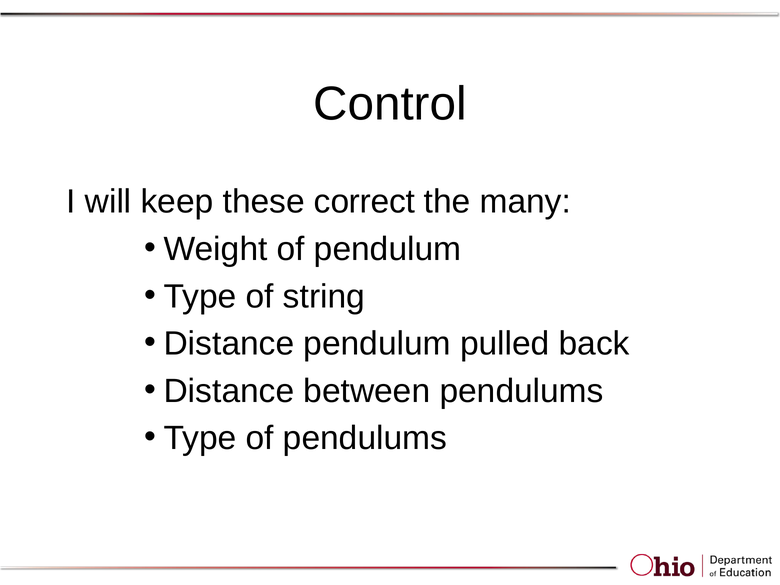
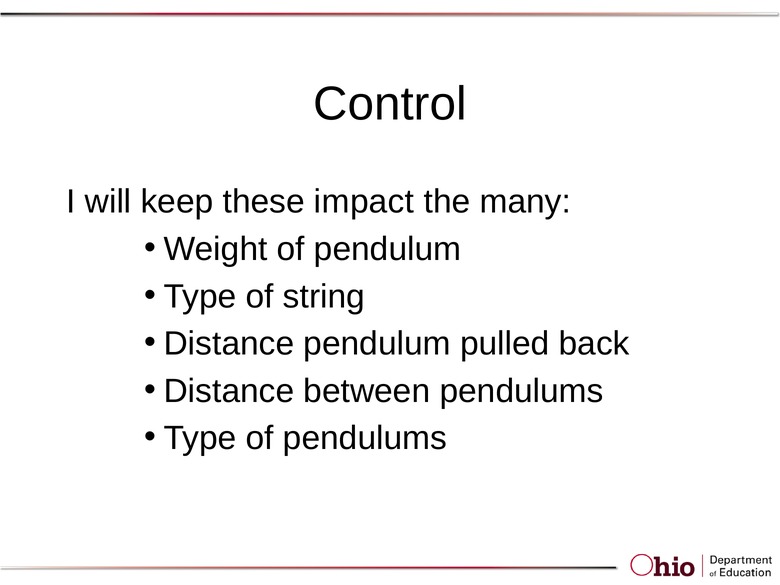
correct: correct -> impact (364, 202)
